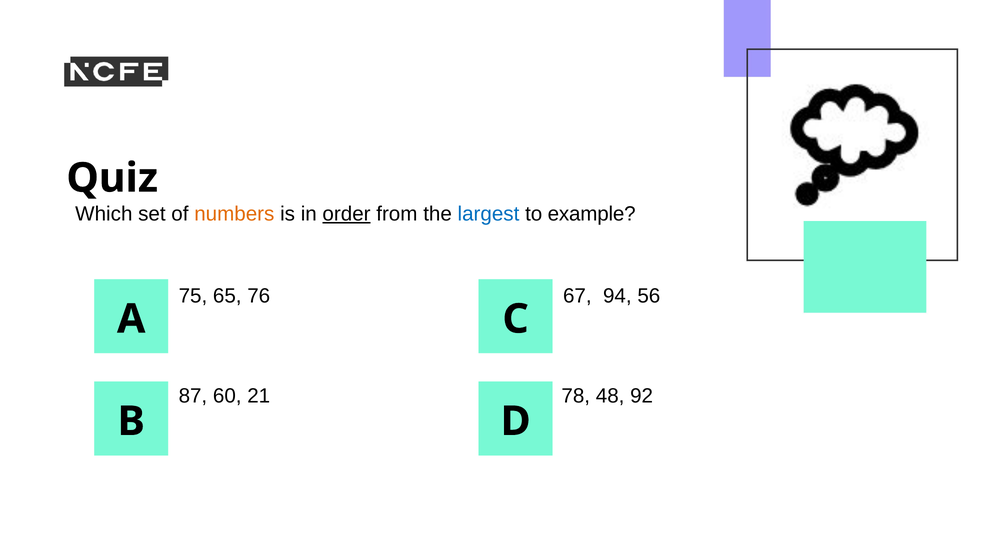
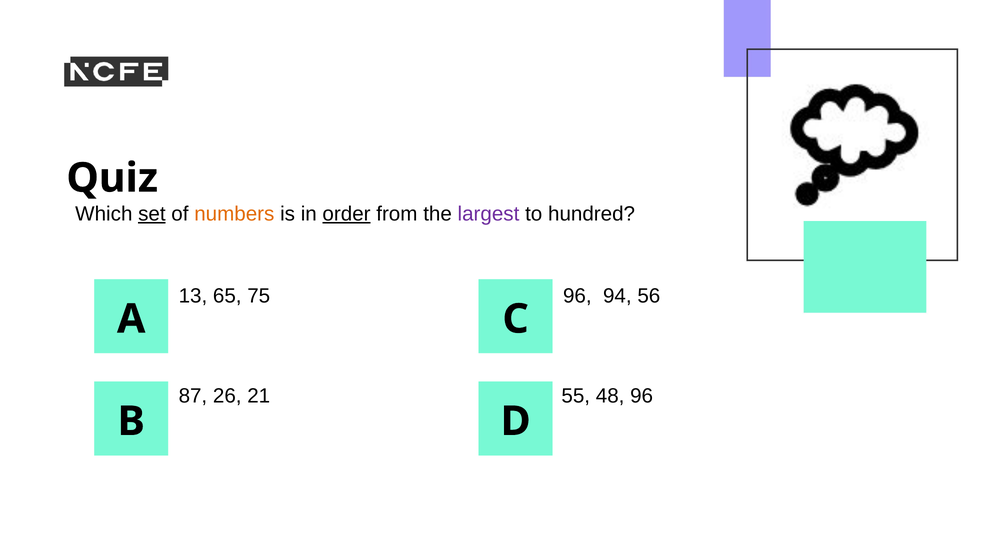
set underline: none -> present (152, 214)
largest colour: blue -> purple (488, 214)
example: example -> hundred (592, 214)
75: 75 -> 13 (193, 296)
76: 76 -> 75 (259, 296)
67: 67 -> 96 (577, 296)
60: 60 -> 26 (227, 396)
78: 78 -> 55 (576, 396)
48 92: 92 -> 96 (642, 396)
